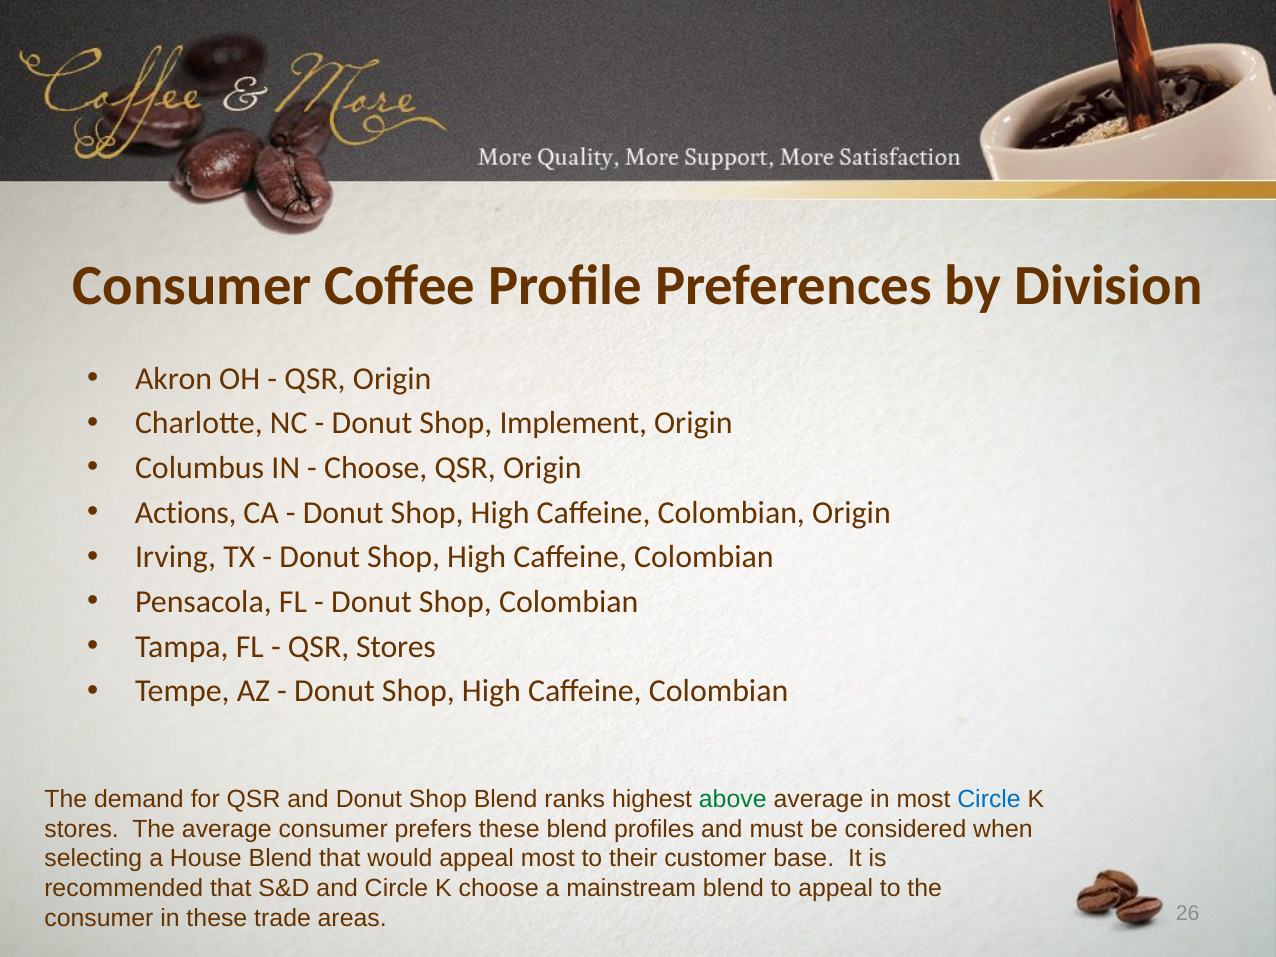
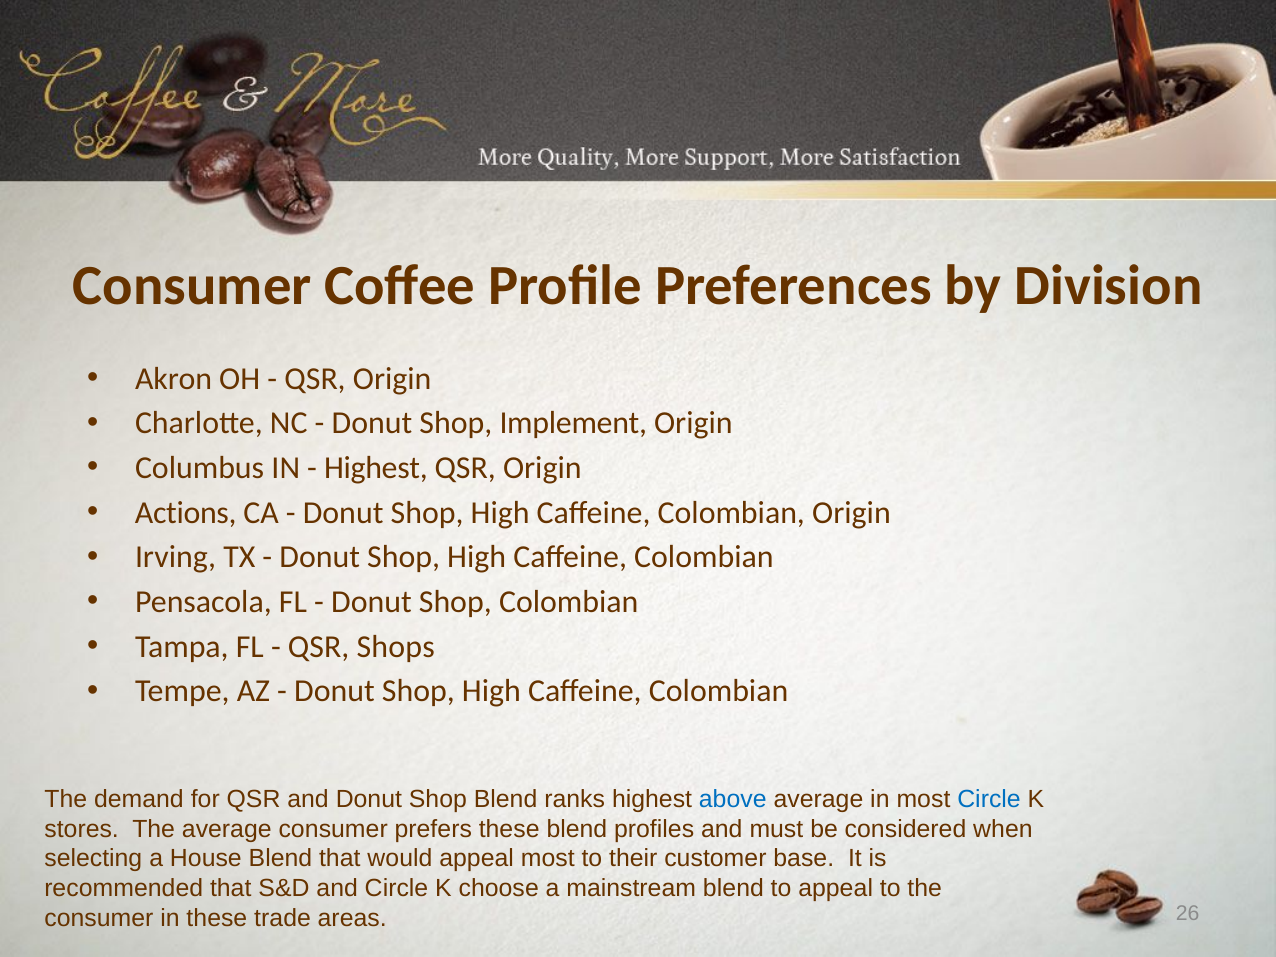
Choose: Choose -> Highest (376, 468)
QSR Stores: Stores -> Shops (396, 647)
above colour: green -> blue (733, 799)
